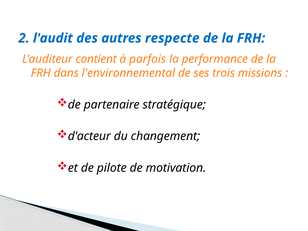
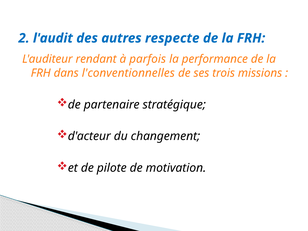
contient: contient -> rendant (96, 59)
l'environnemental: l'environnemental -> l'conventionnelles (128, 73)
